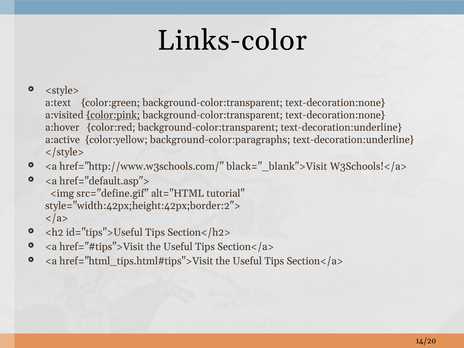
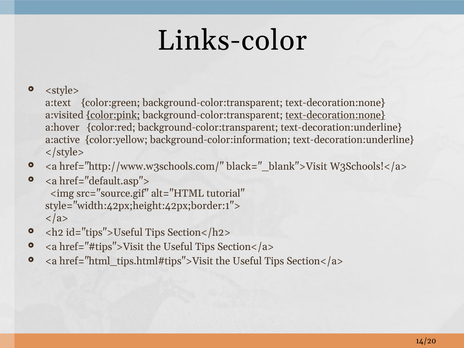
text-decoration:none underline: none -> present (335, 115)
background-color:paragraphs: background-color:paragraphs -> background-color:information (220, 140)
src="define.gif: src="define.gif -> src="source.gif (113, 193)
style="width:42px;height:42px;border:2">: style="width:42px;height:42px;border:2"> -> style="width:42px;height:42px;border:1"> (143, 206)
